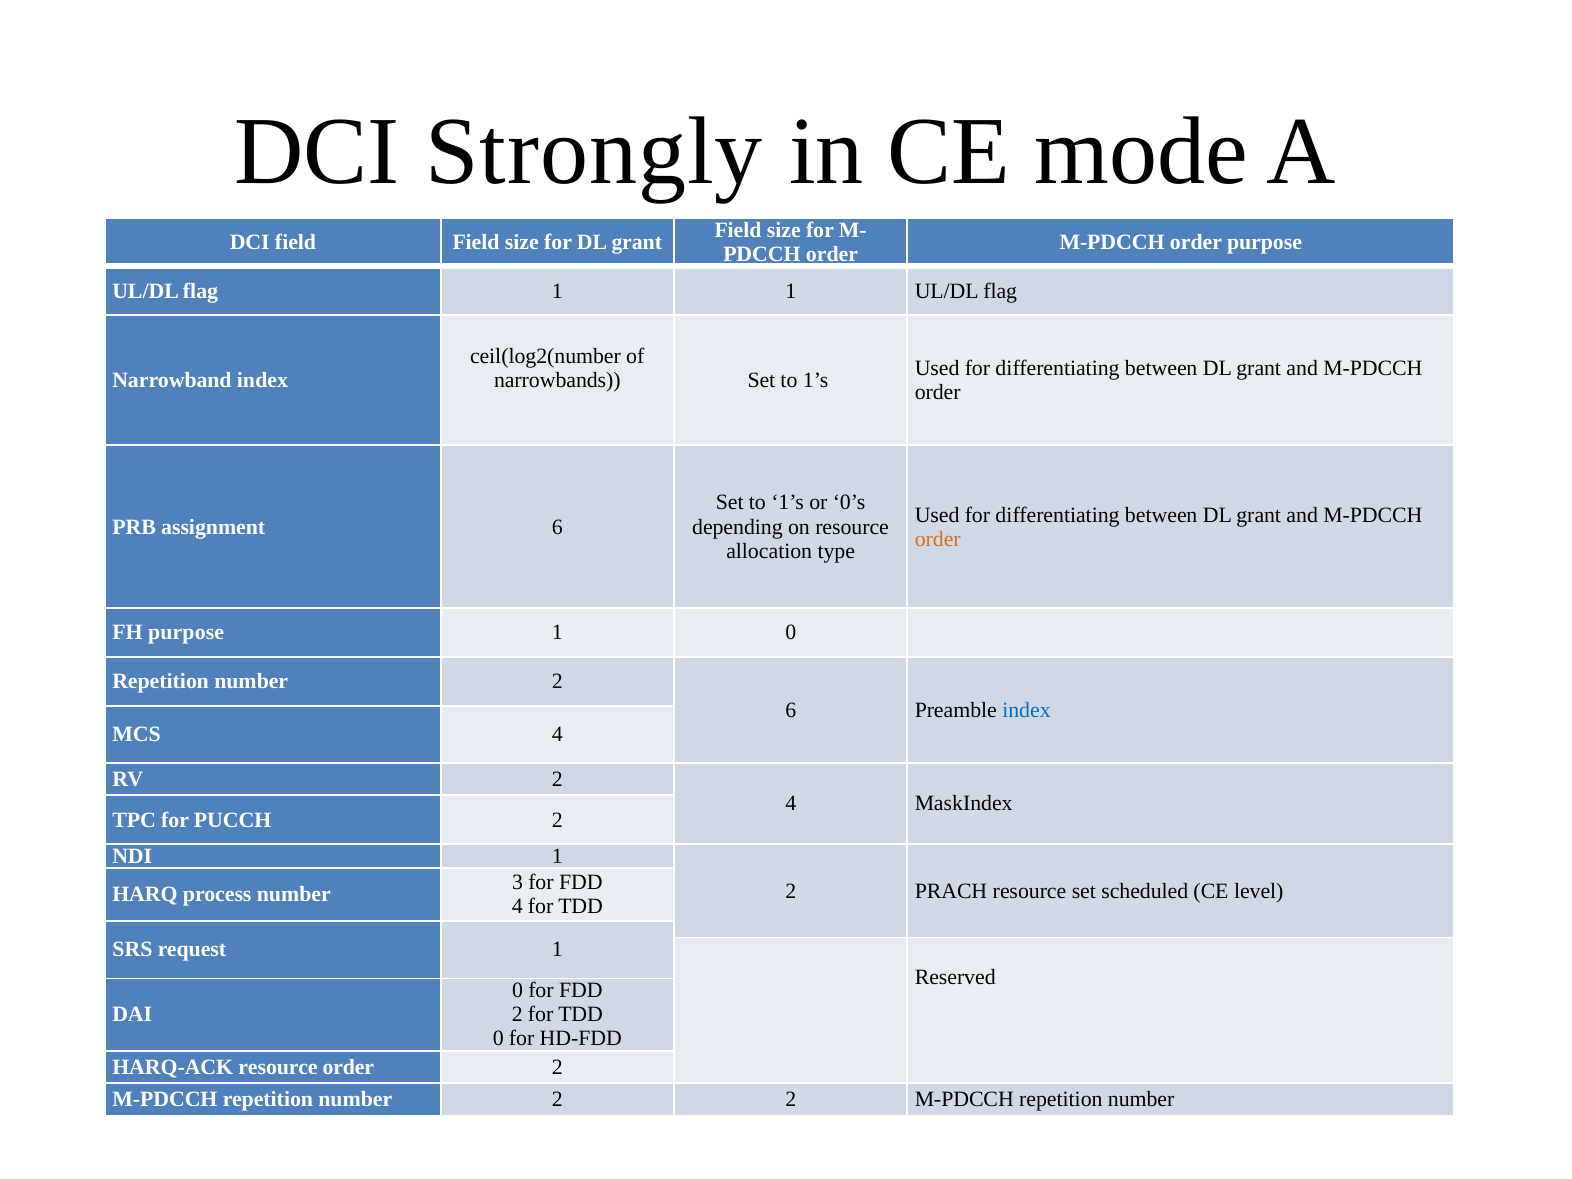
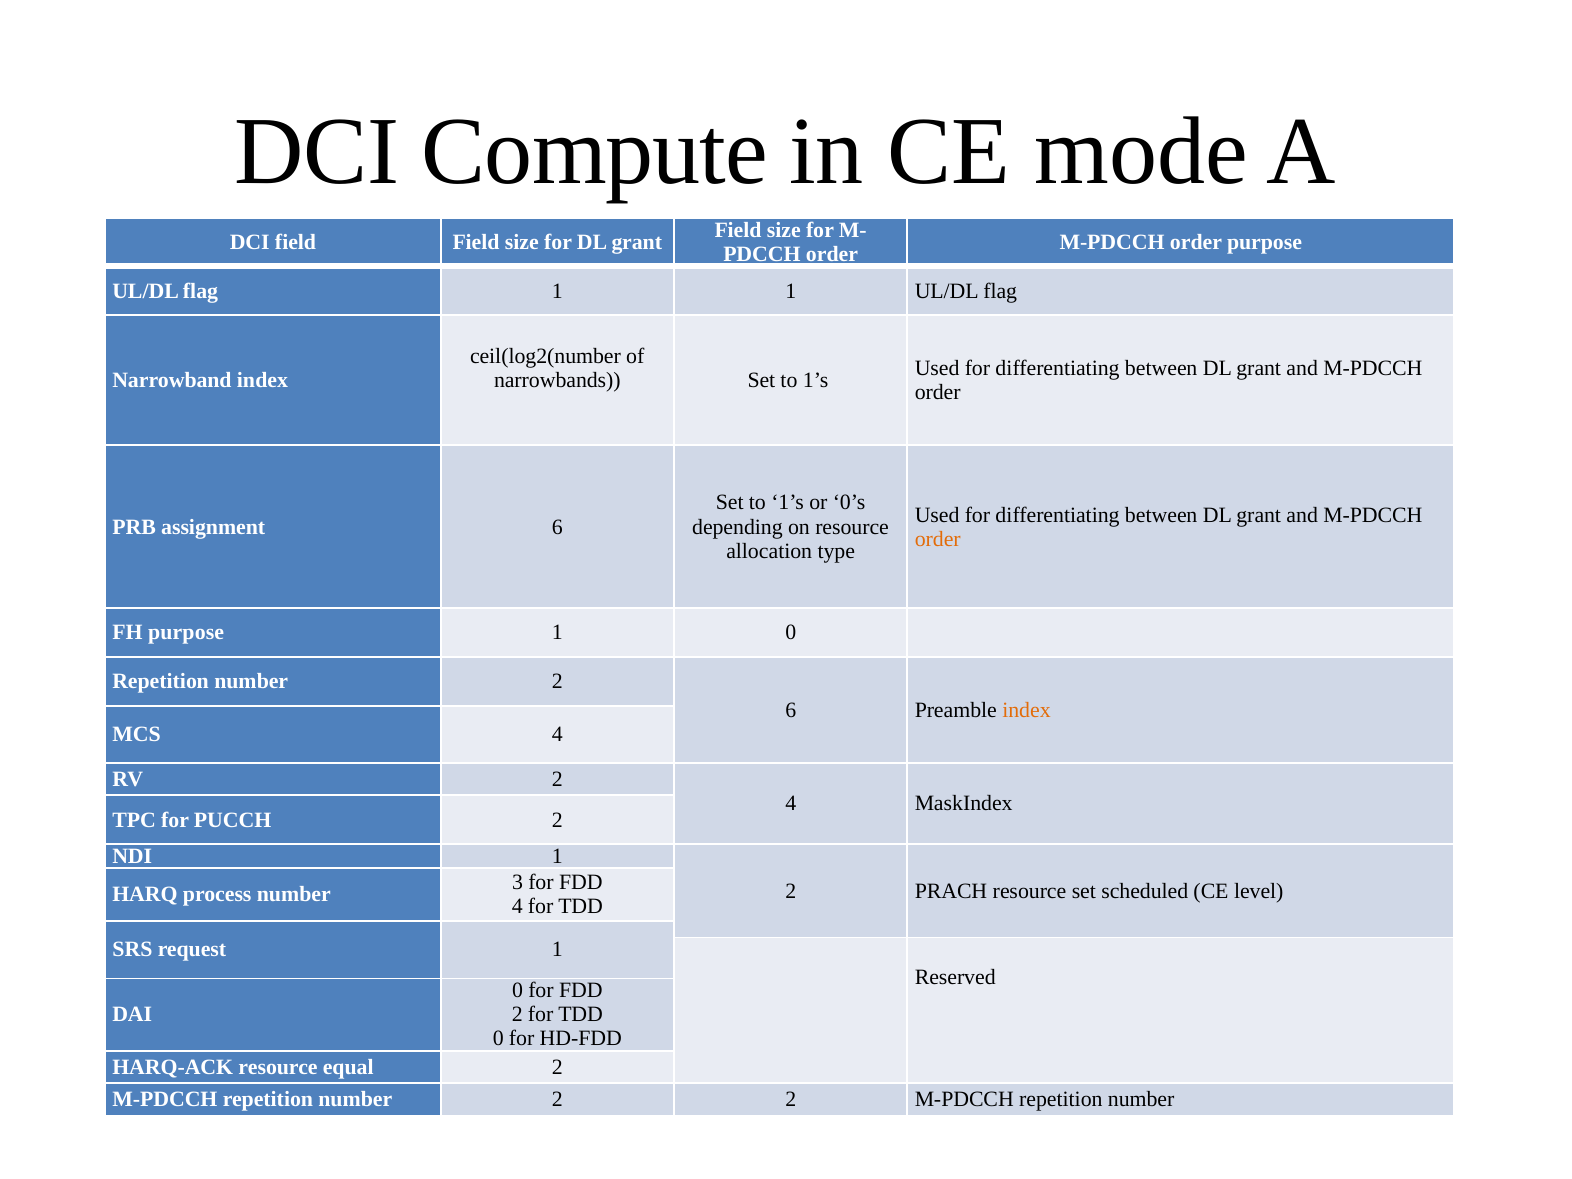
Strongly: Strongly -> Compute (595, 152)
index colour: blue -> orange (1027, 710)
resource order: order -> equal (348, 1067)
